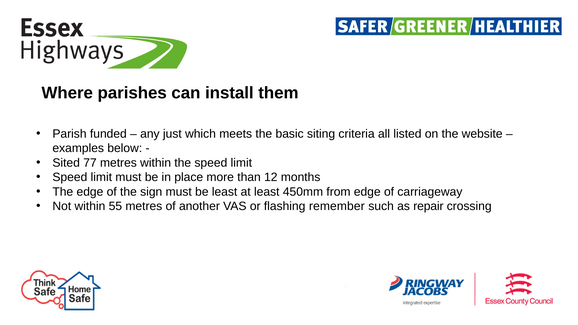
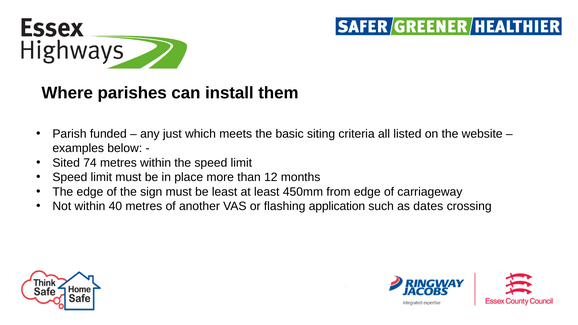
77: 77 -> 74 (90, 163)
55: 55 -> 40 (115, 206)
remember: remember -> application (337, 206)
repair: repair -> dates (428, 206)
